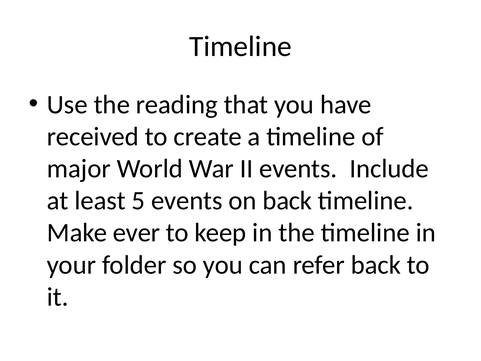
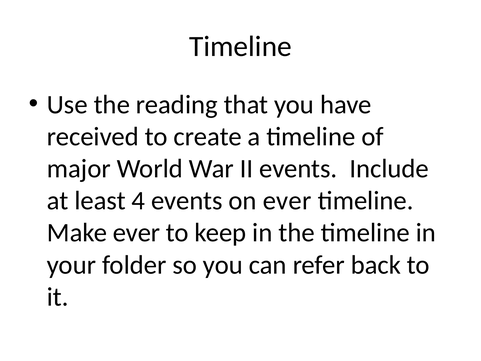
5: 5 -> 4 (138, 201)
on back: back -> ever (287, 201)
